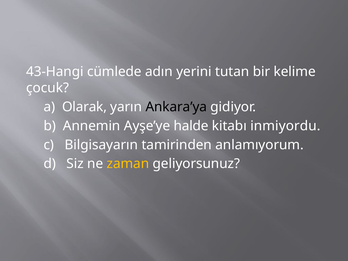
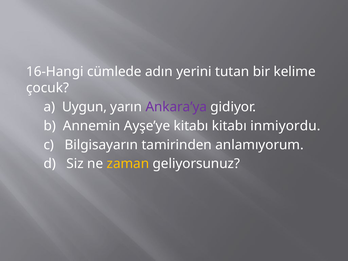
43-Hangi: 43-Hangi -> 16-Hangi (55, 72)
Olarak: Olarak -> Uygun (84, 107)
Ankara’ya colour: black -> purple (176, 107)
Ayşe’ye halde: halde -> kitabı (191, 126)
